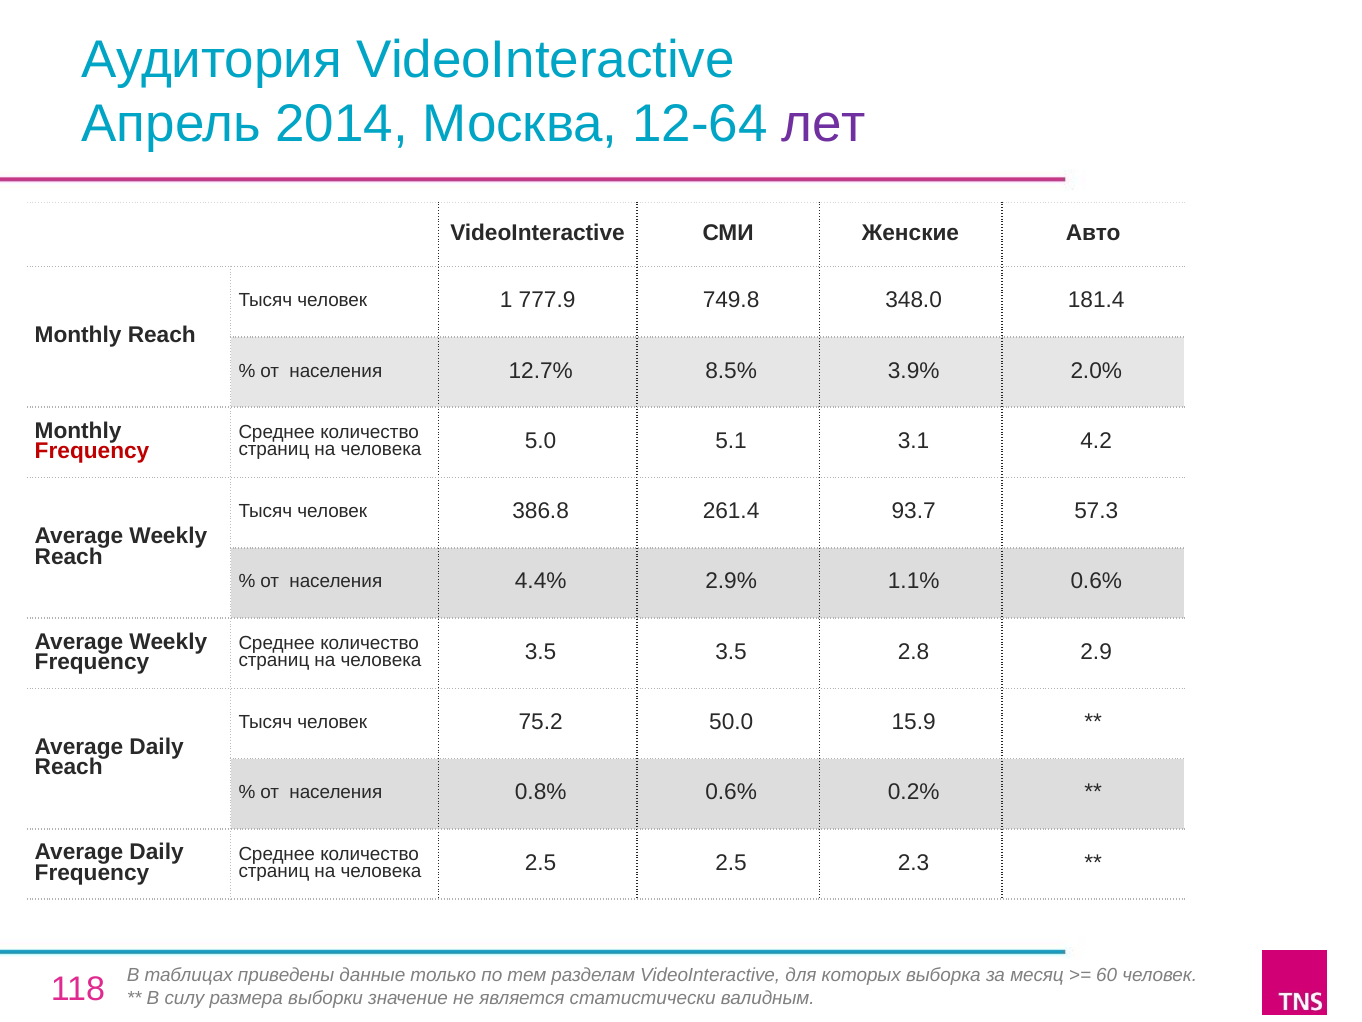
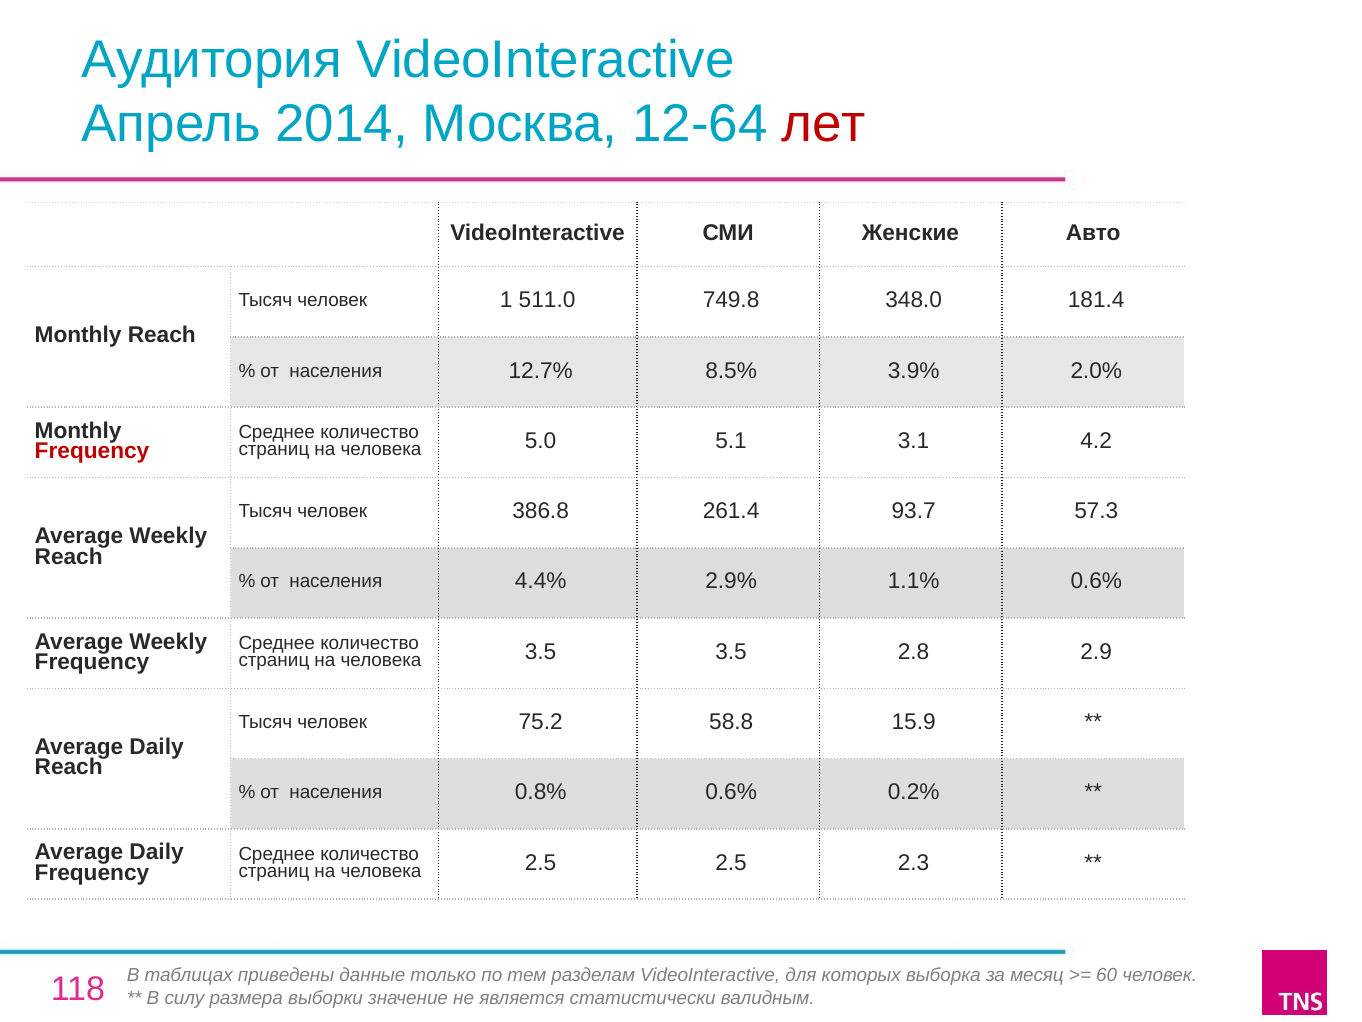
лет colour: purple -> red (824, 124)
777.9: 777.9 -> 511.0 (547, 300)
50.0: 50.0 -> 58.8 (731, 722)
